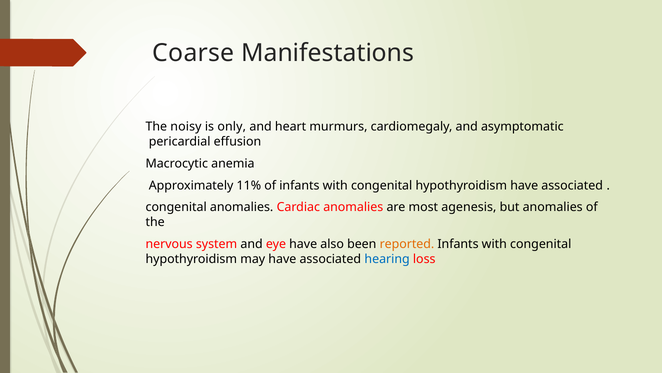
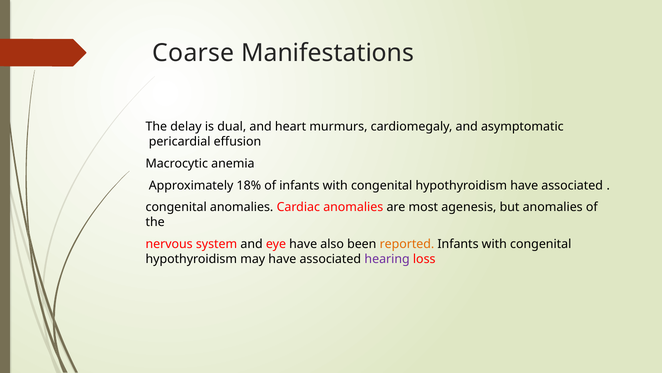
noisy: noisy -> delay (186, 127)
only: only -> dual (232, 127)
11%: 11% -> 18% (249, 185)
hearing colour: blue -> purple (387, 259)
